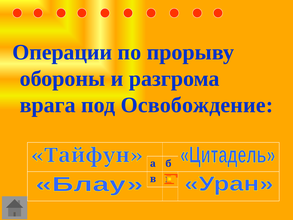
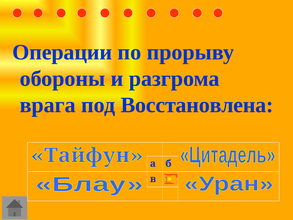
Освобождение: Освобождение -> Восстановлена (197, 105)
